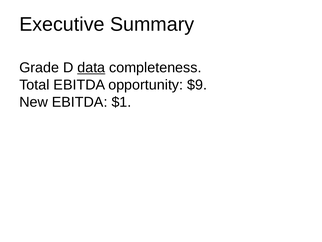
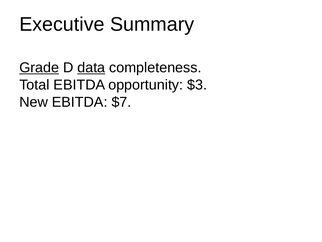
Grade underline: none -> present (39, 68)
$9: $9 -> $3 (197, 85)
$1: $1 -> $7 (121, 102)
